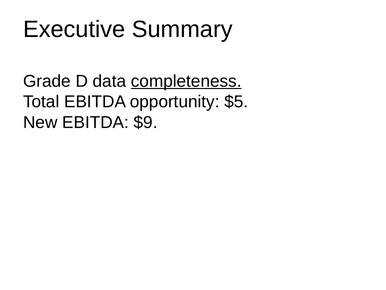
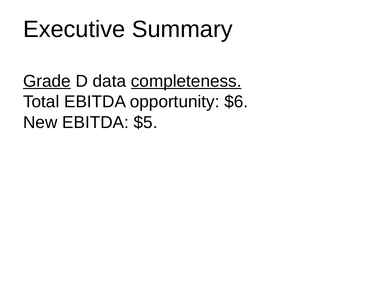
Grade underline: none -> present (47, 81)
$5: $5 -> $6 (236, 102)
$9: $9 -> $5 (146, 122)
